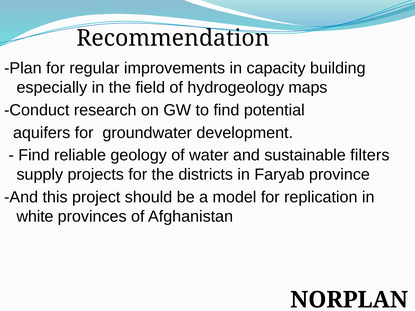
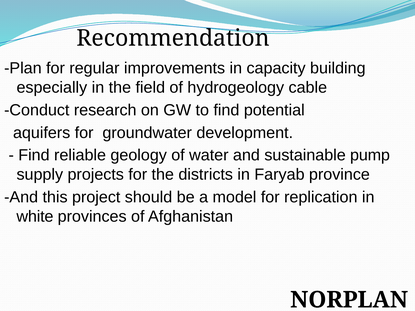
maps: maps -> cable (308, 88)
filters: filters -> pump (370, 155)
